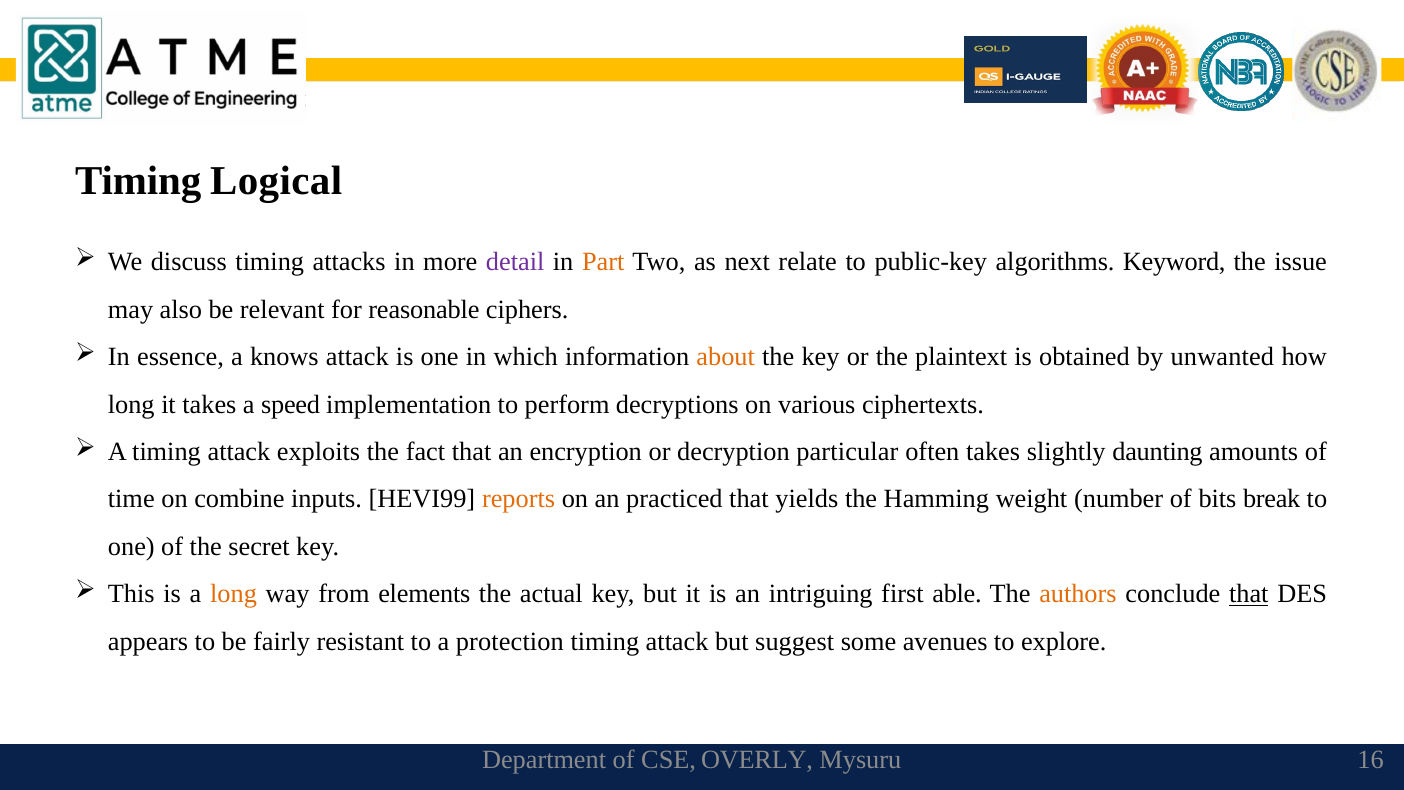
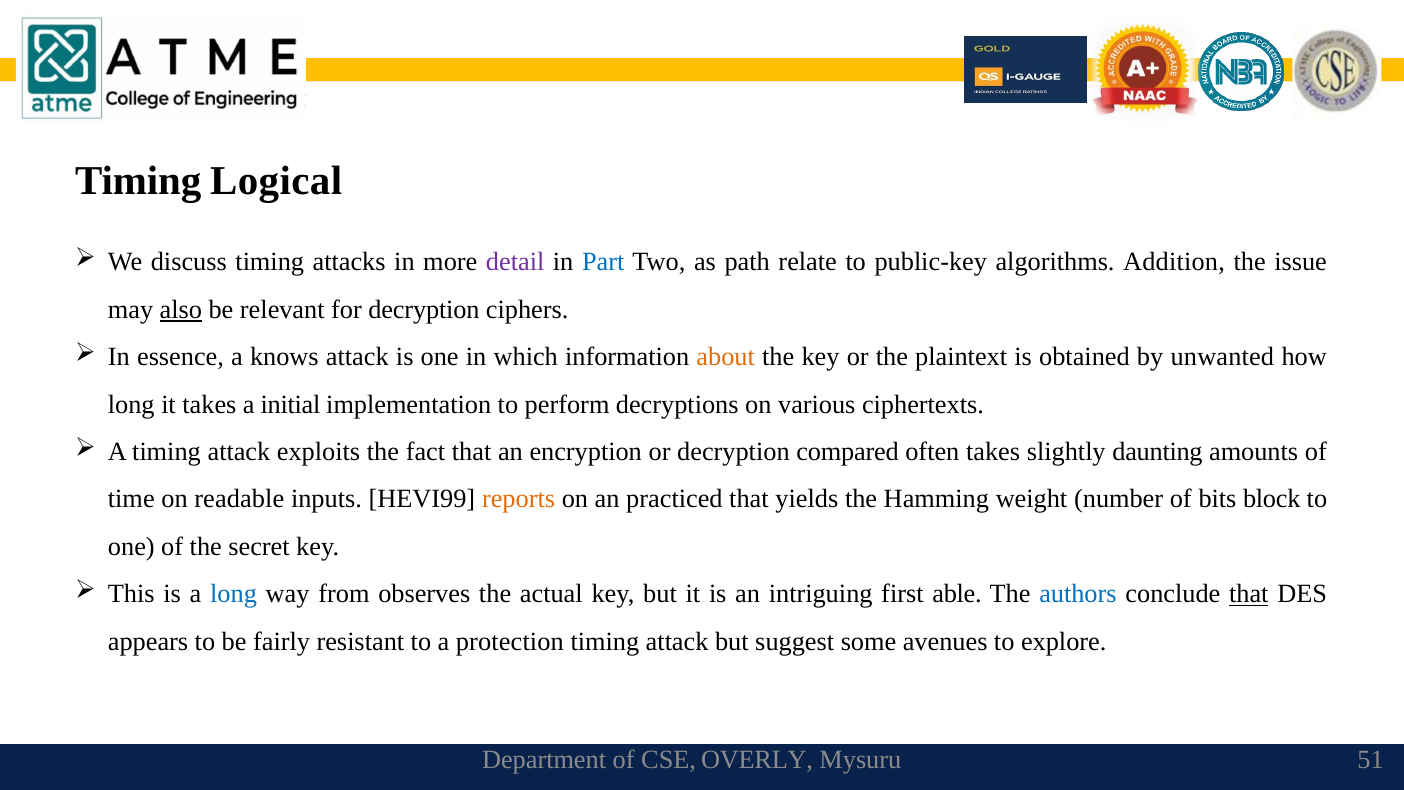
Part colour: orange -> blue (603, 262)
next: next -> path (747, 262)
Keyword: Keyword -> Addition (1174, 262)
also underline: none -> present (181, 310)
for reasonable: reasonable -> decryption (424, 310)
speed: speed -> initial (291, 404)
particular: particular -> compared (848, 452)
combine: combine -> readable (239, 499)
break: break -> block (1272, 499)
long colour: orange -> blue (234, 594)
elements: elements -> observes (424, 594)
authors colour: orange -> blue (1078, 594)
16: 16 -> 51 (1371, 760)
